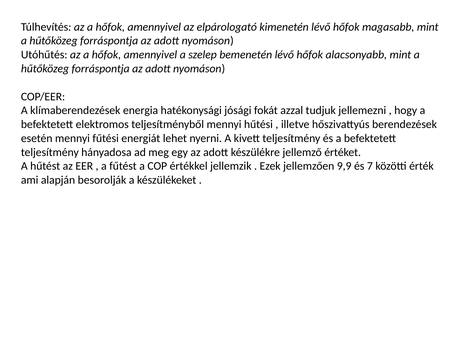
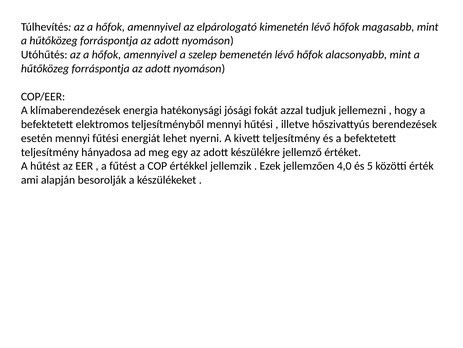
9,9: 9,9 -> 4,0 (344, 166)
7: 7 -> 5 (370, 166)
